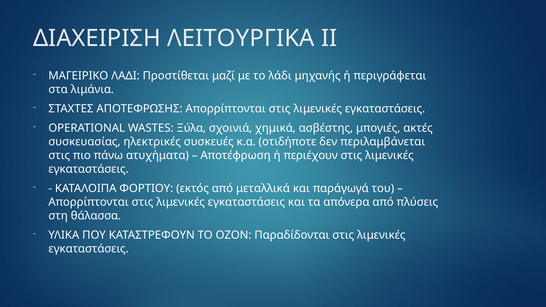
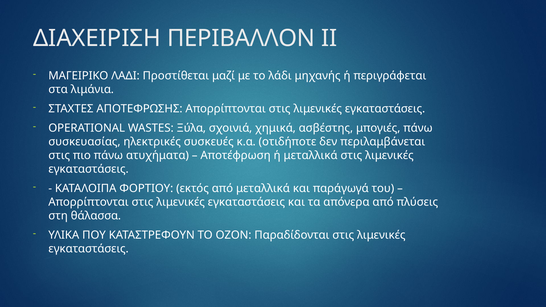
ΛΕΙΤΟΥΡΓΙΚΑ: ΛΕΙΤΟΥΡΓΙΚΑ -> ΠΕΡΙΒΑΛΛΟΝ (241, 38)
μπογιές ακτές: ακτές -> πάνω (418, 128)
ή περιέχουν: περιέχουν -> μεταλλικά (311, 155)
